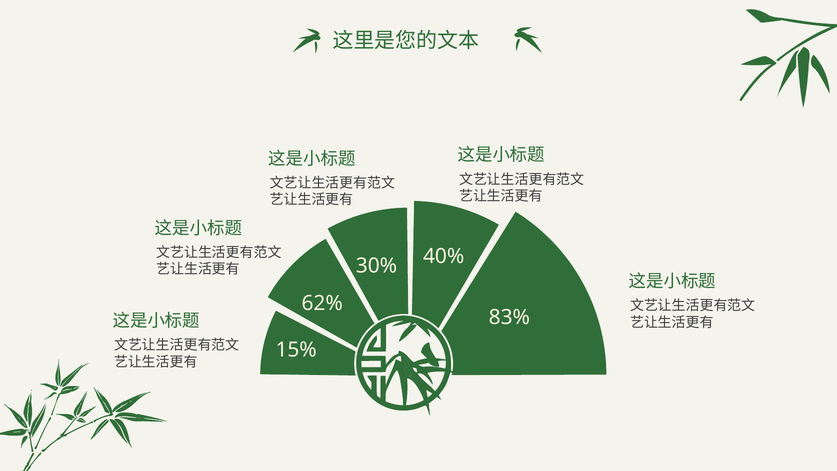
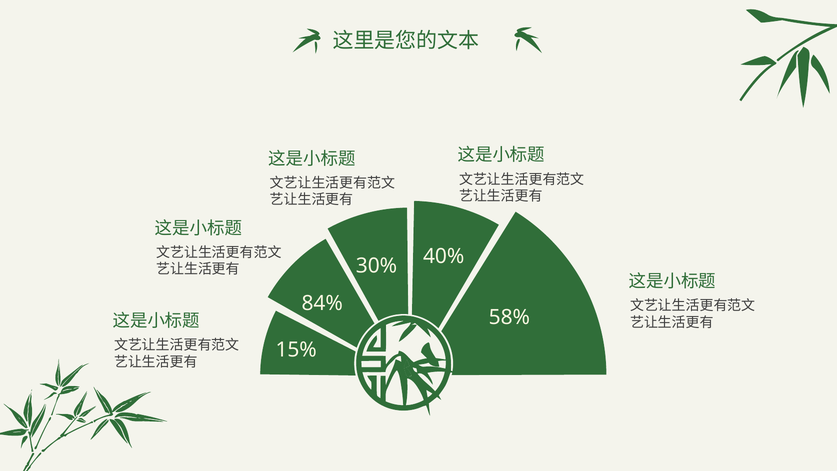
62%: 62% -> 84% (322, 303)
83%: 83% -> 58% (509, 317)
